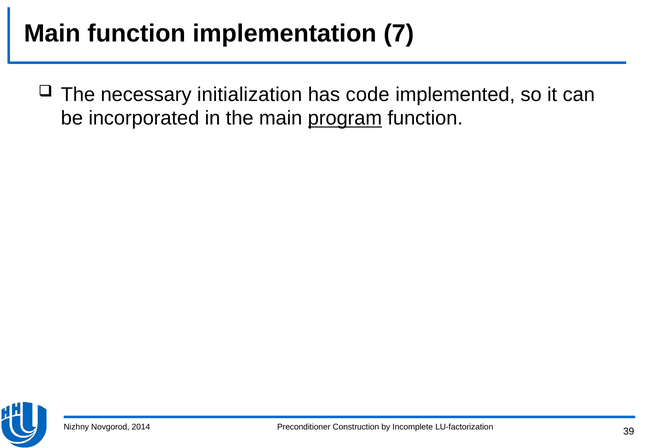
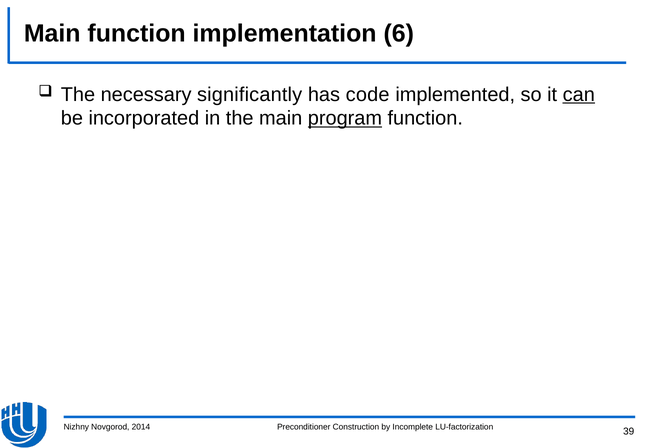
7: 7 -> 6 (399, 34)
initialization: initialization -> significantly (250, 95)
can underline: none -> present (579, 95)
